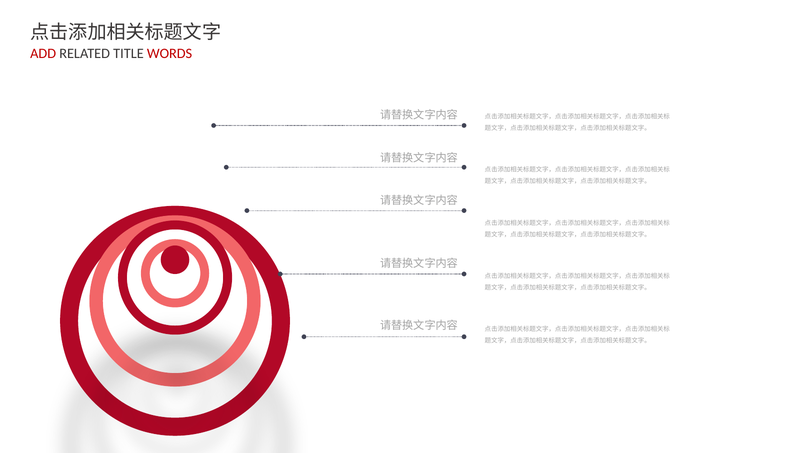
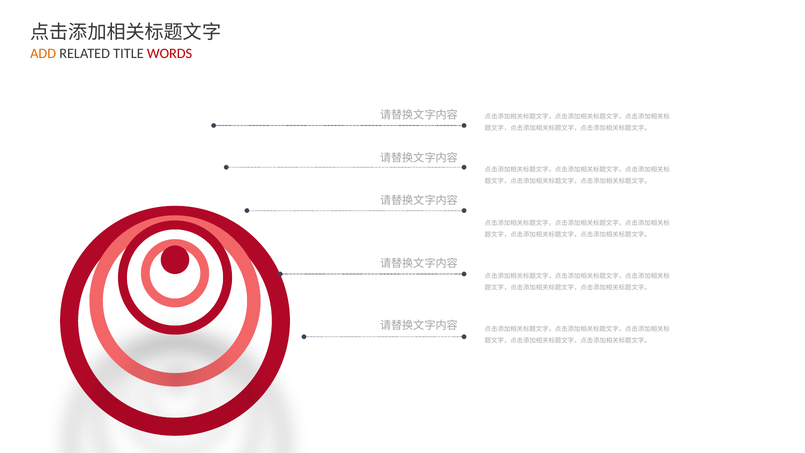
ADD colour: red -> orange (43, 54)
